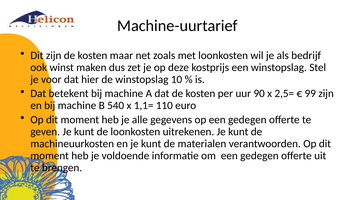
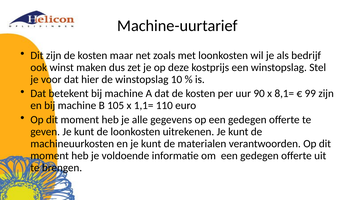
2,5=: 2,5= -> 8,1= (284, 93)
540: 540 -> 105 (116, 105)
